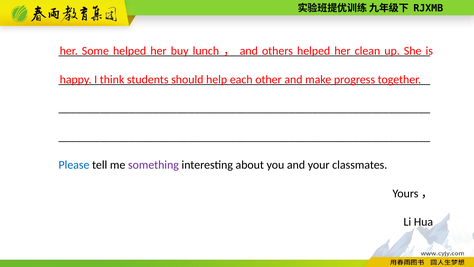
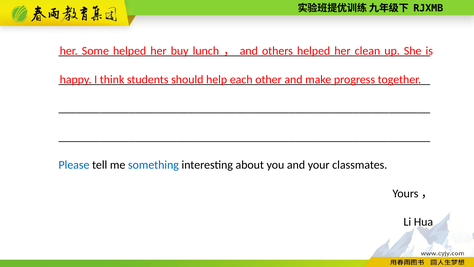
something colour: purple -> blue (153, 165)
